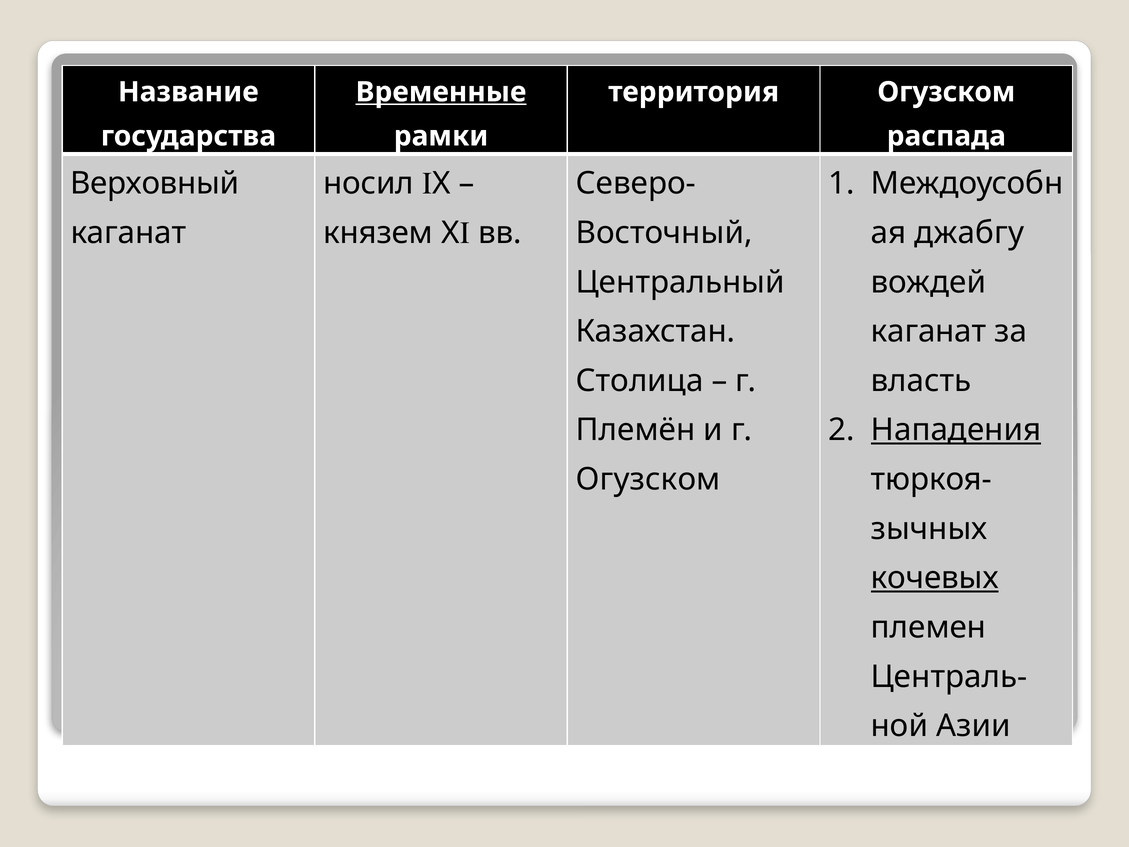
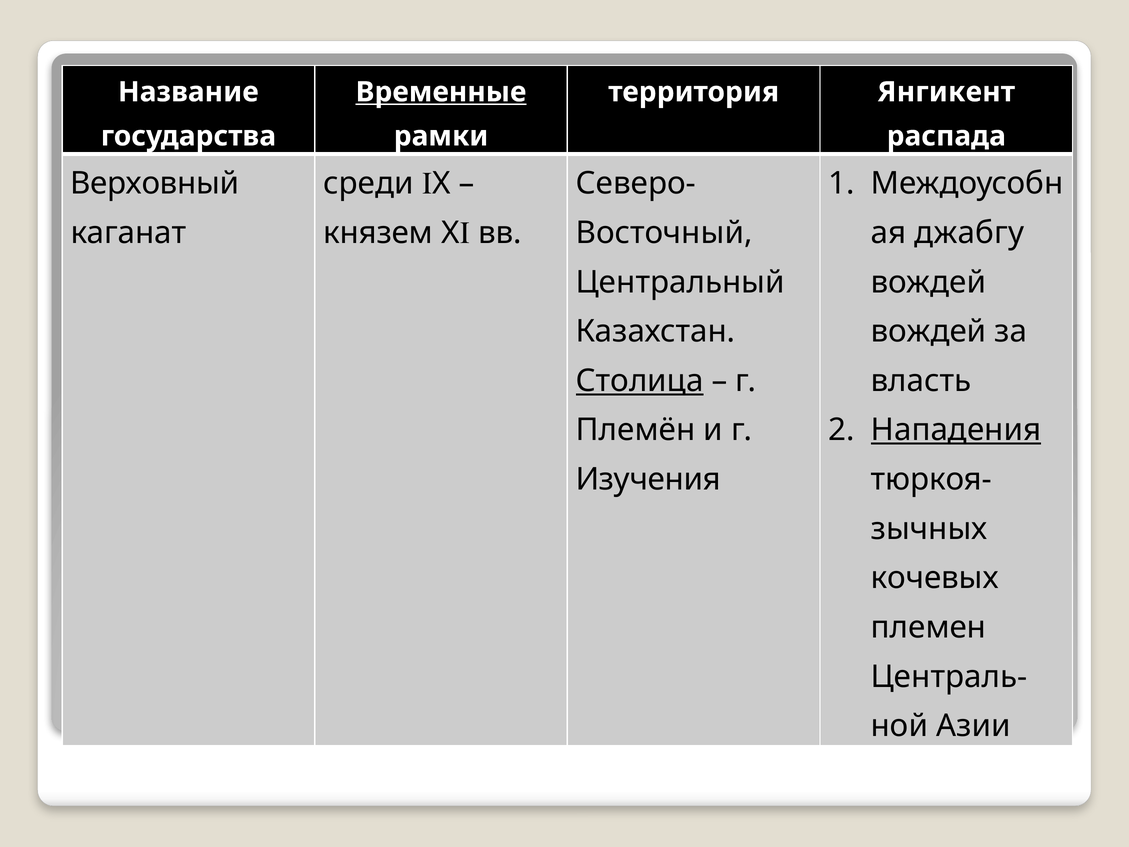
территория Огузском: Огузском -> Янгикент (946, 92)
носил: носил -> среди (368, 184)
каганат: каганат -> вождей (929, 331)
Столица underline: none -> present (640, 381)
Огузском: Огузском -> Изучения (648, 479)
кочевых underline: present -> none (935, 578)
